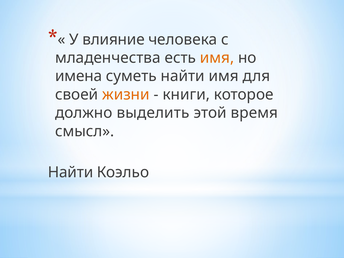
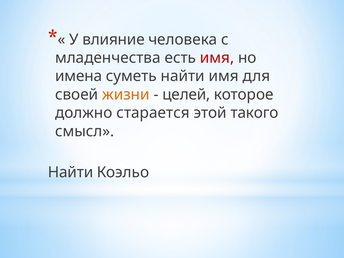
имя colour: orange -> red (217, 58)
книги: книги -> целей (186, 95)
выделить: выделить -> старается (153, 113)
время: время -> такого (254, 113)
